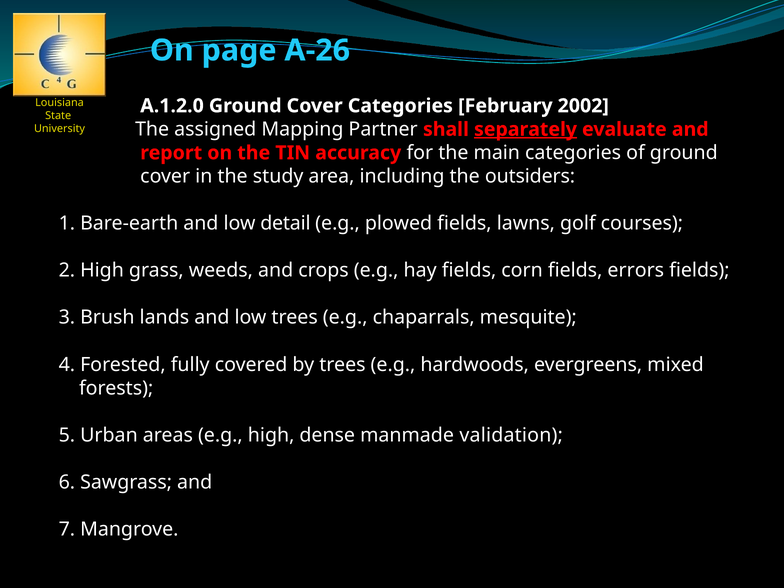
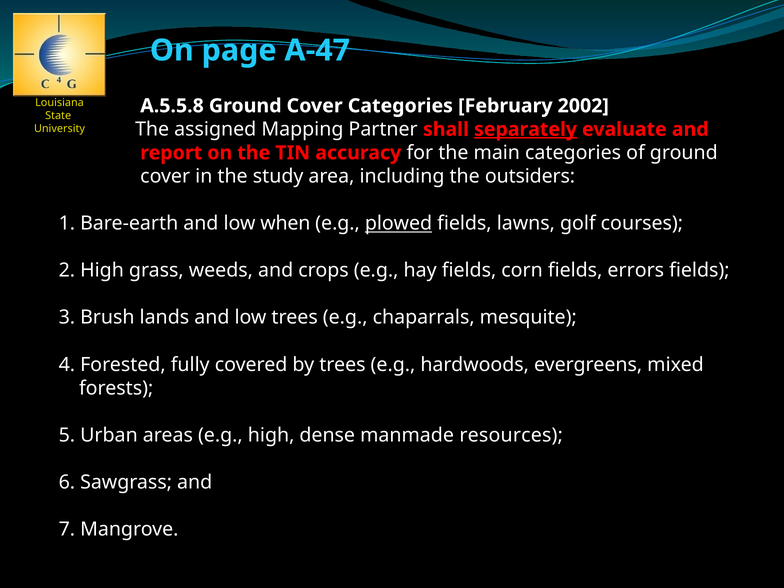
A-26: A-26 -> A-47 (317, 50)
A.1.2.0: A.1.2.0 -> A.5.5.8 (172, 106)
detail: detail -> when (285, 223)
plowed underline: none -> present (399, 223)
validation: validation -> resources (511, 435)
